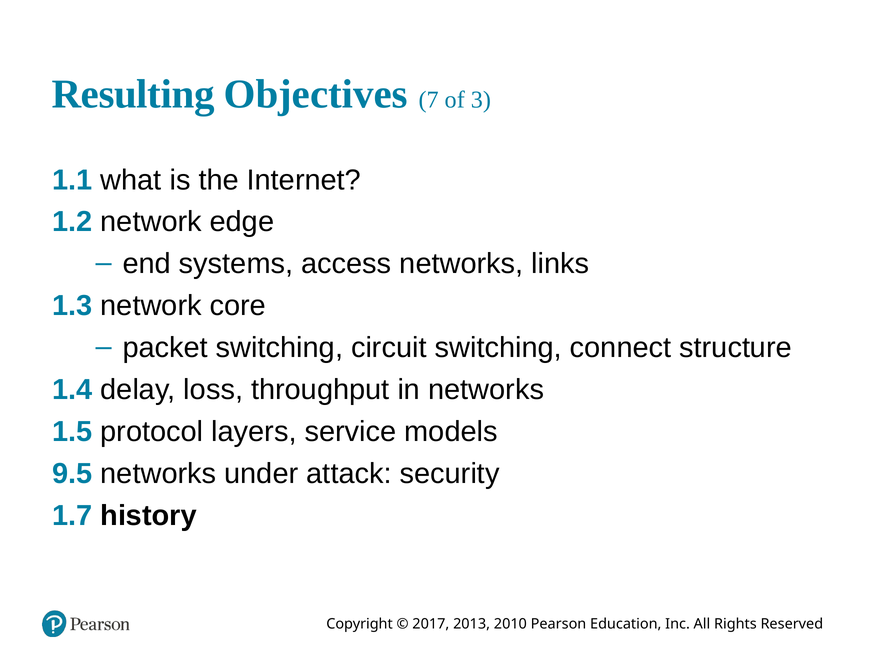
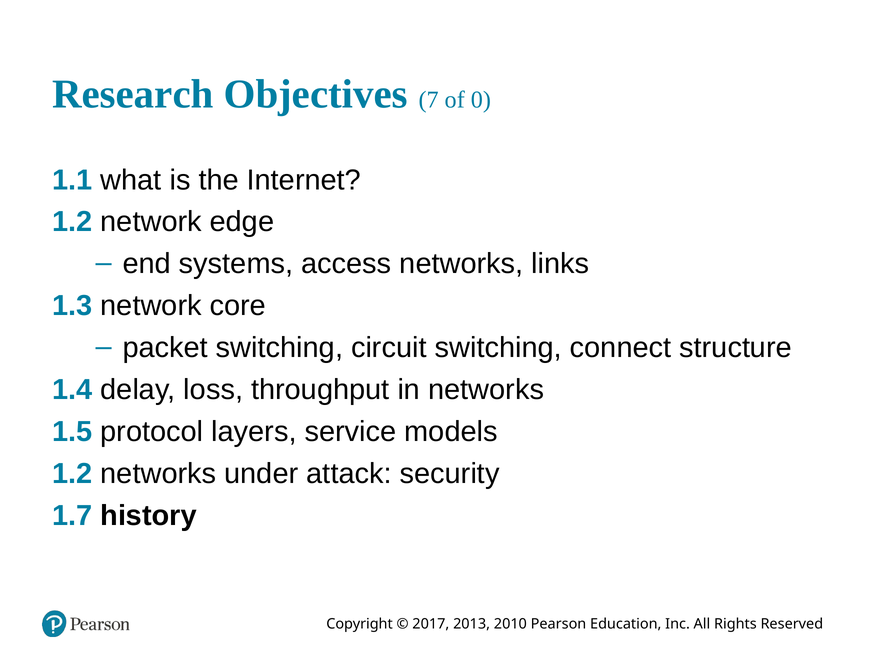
Resulting: Resulting -> Research (133, 94)
3: 3 -> 0 (481, 100)
9.5: 9.5 -> 1.2 (72, 474)
